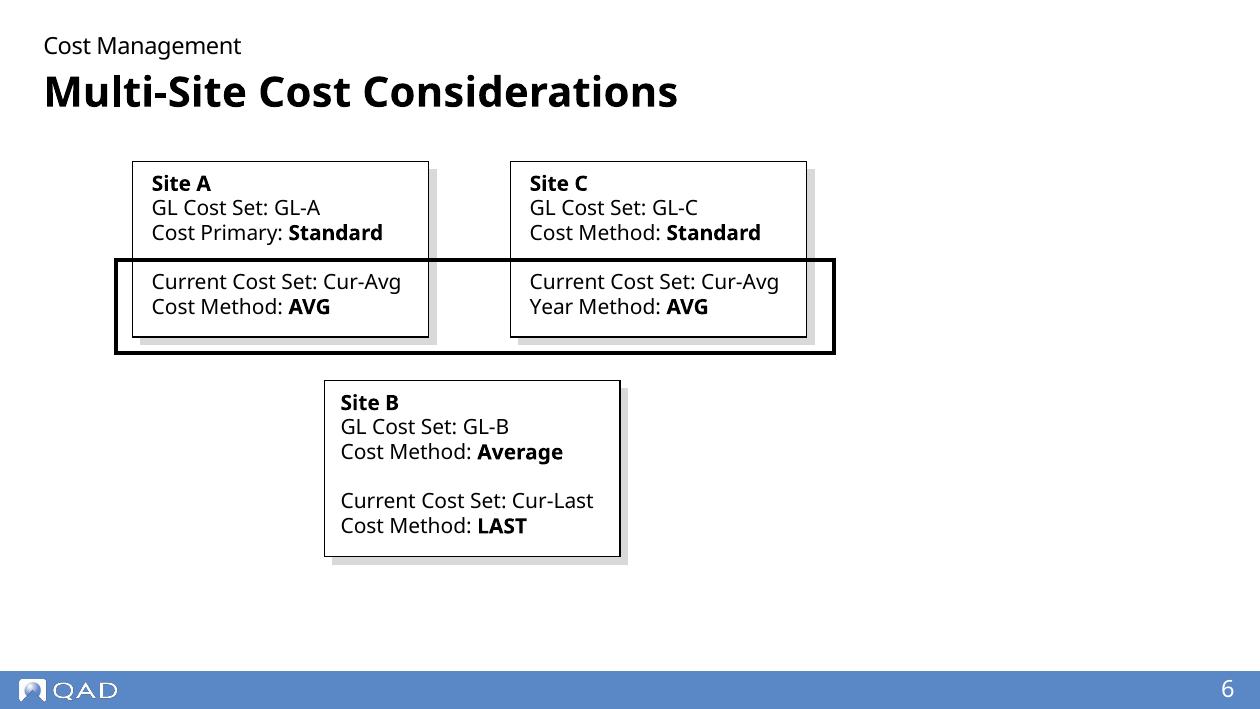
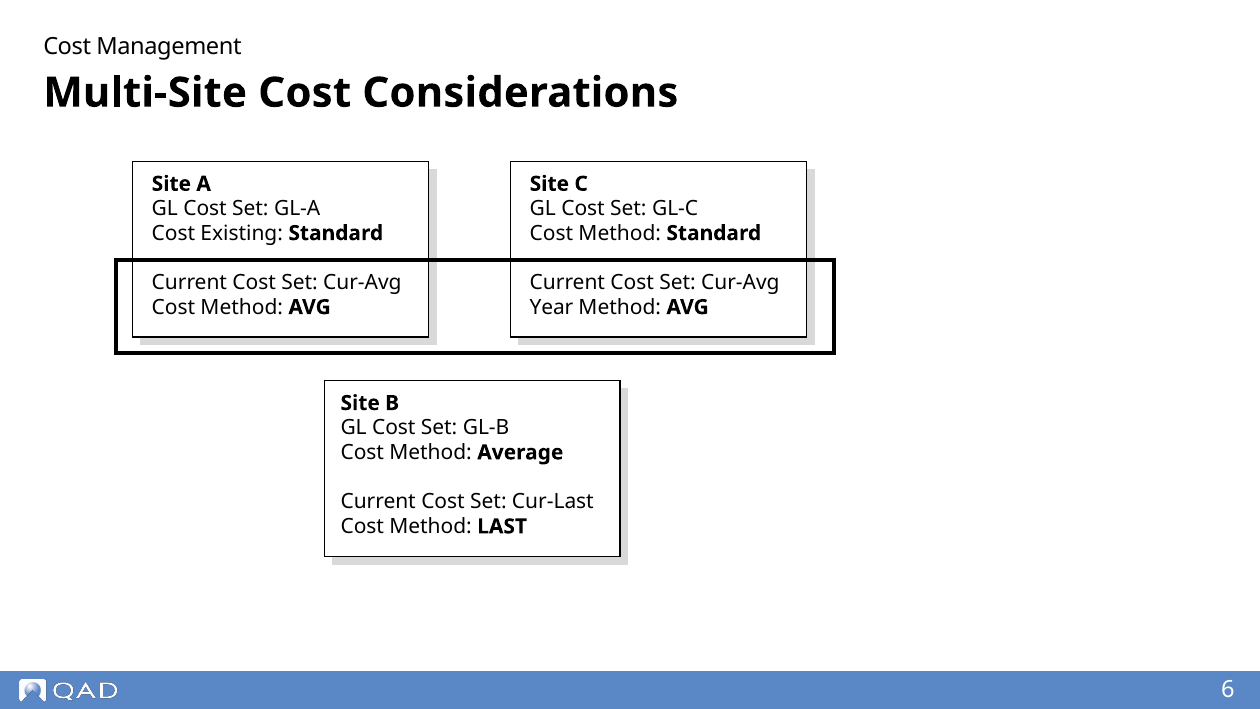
Primary: Primary -> Existing (242, 233)
